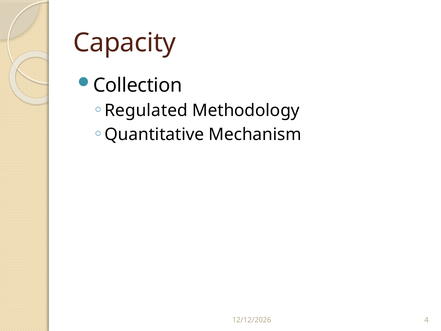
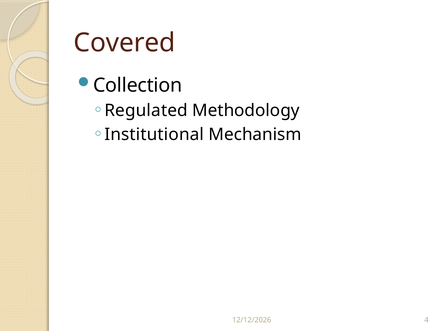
Capacity: Capacity -> Covered (125, 43)
Quantitative: Quantitative -> Institutional (154, 134)
